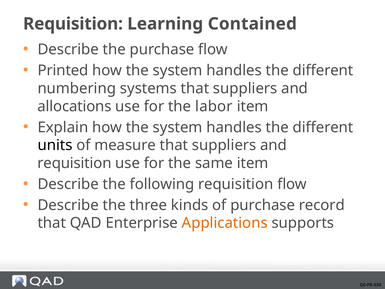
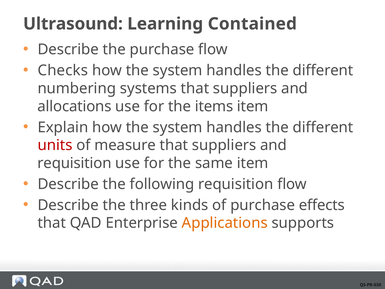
Requisition: Requisition -> Ultrasound (73, 24)
Printed: Printed -> Checks (63, 70)
labor: labor -> items (214, 106)
units colour: black -> red (55, 145)
record: record -> effects (322, 205)
